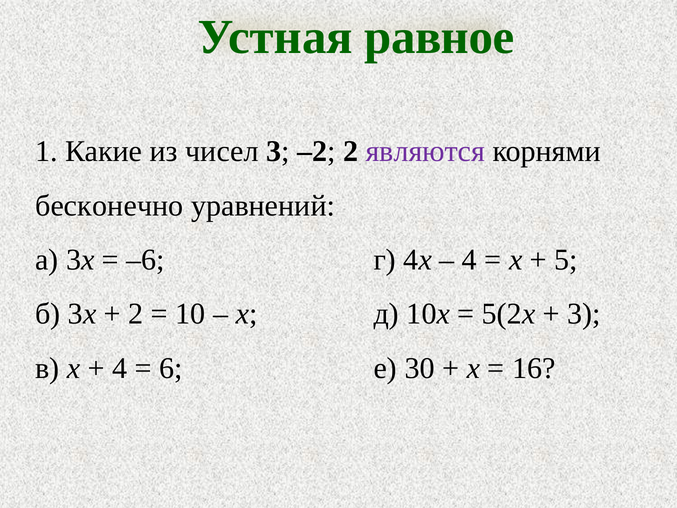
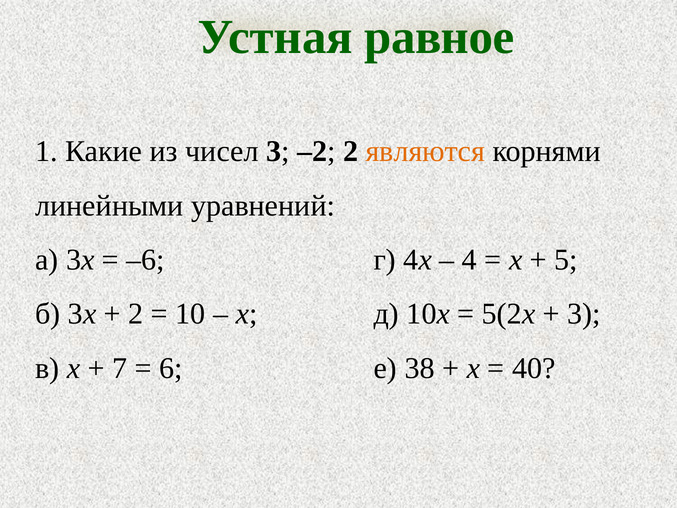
являются colour: purple -> orange (425, 151)
бесконечно: бесконечно -> линейными (109, 206)
4: 4 -> 7 (120, 368)
30: 30 -> 38 (420, 368)
16: 16 -> 40 (534, 368)
